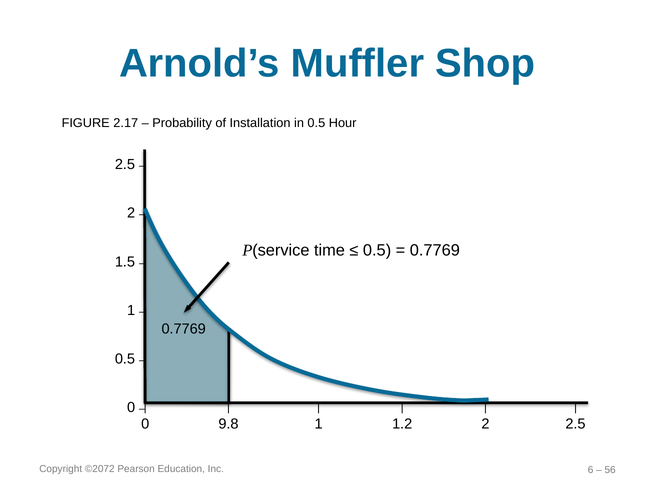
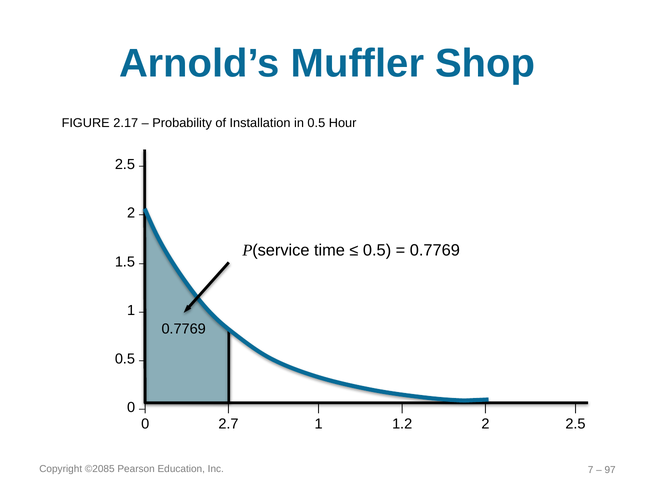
9.8: 9.8 -> 2.7 (228, 424)
©2072: ©2072 -> ©2085 (100, 469)
6: 6 -> 7 (591, 470)
56: 56 -> 97 (610, 470)
